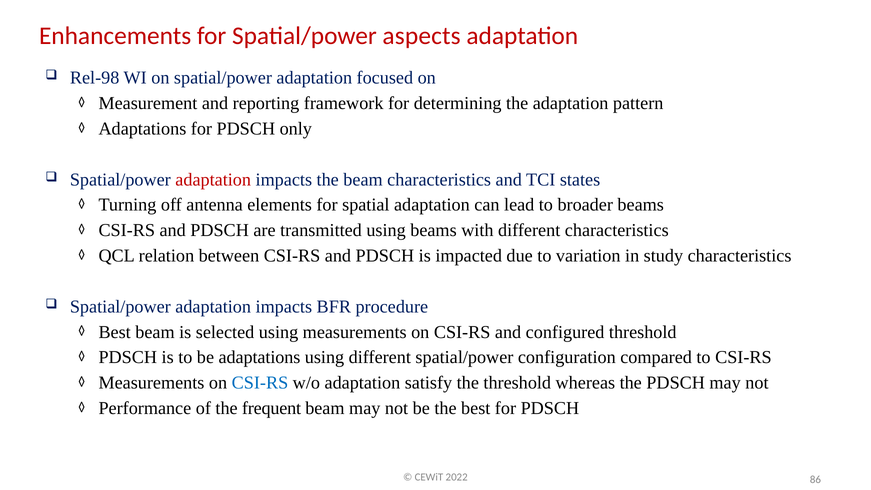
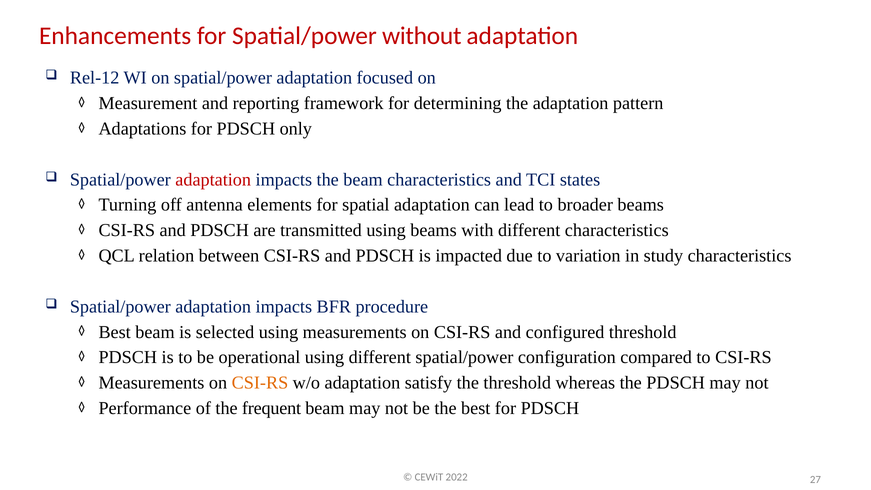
aspects: aspects -> without (422, 36)
Rel-98: Rel-98 -> Rel-12 (95, 78)
be adaptations: adaptations -> operational (259, 357)
CSI-RS colour: blue -> orange (260, 383)
86: 86 -> 27 (815, 480)
